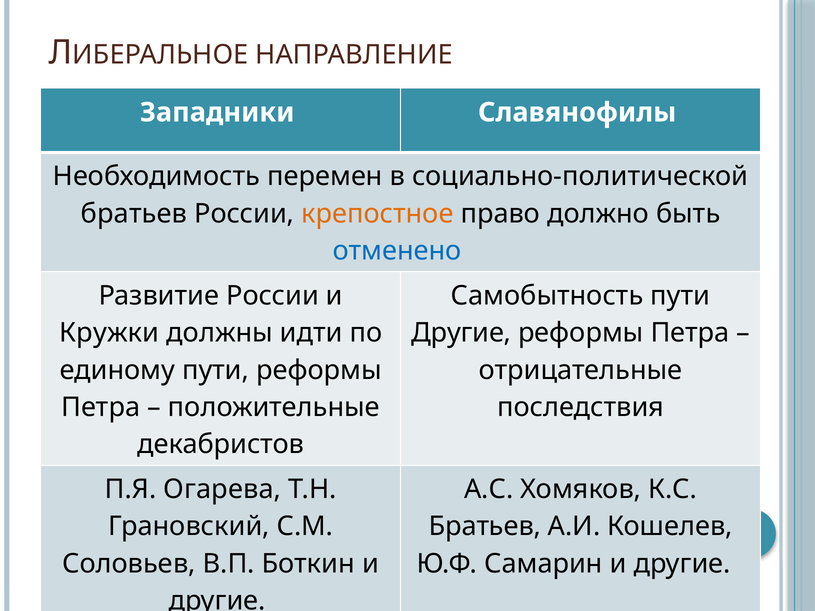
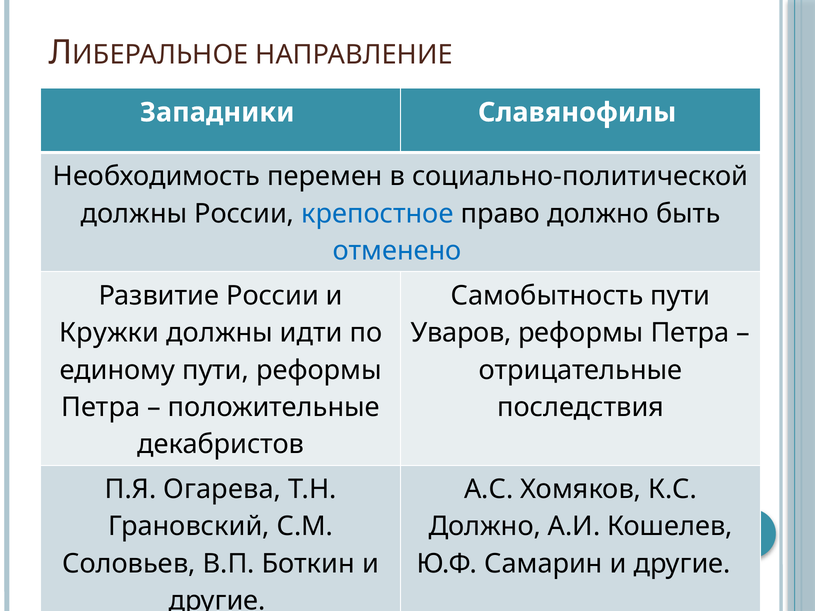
братьев: братьев -> должны (134, 214)
крепостное colour: orange -> blue (377, 214)
Другие: Другие -> Уваров (461, 333)
Братьев: Братьев -> Должно (485, 527)
